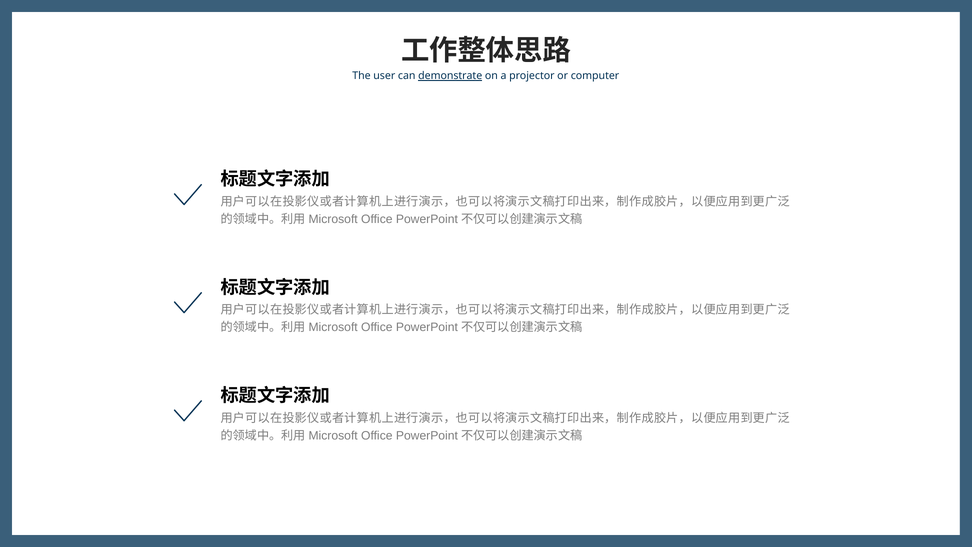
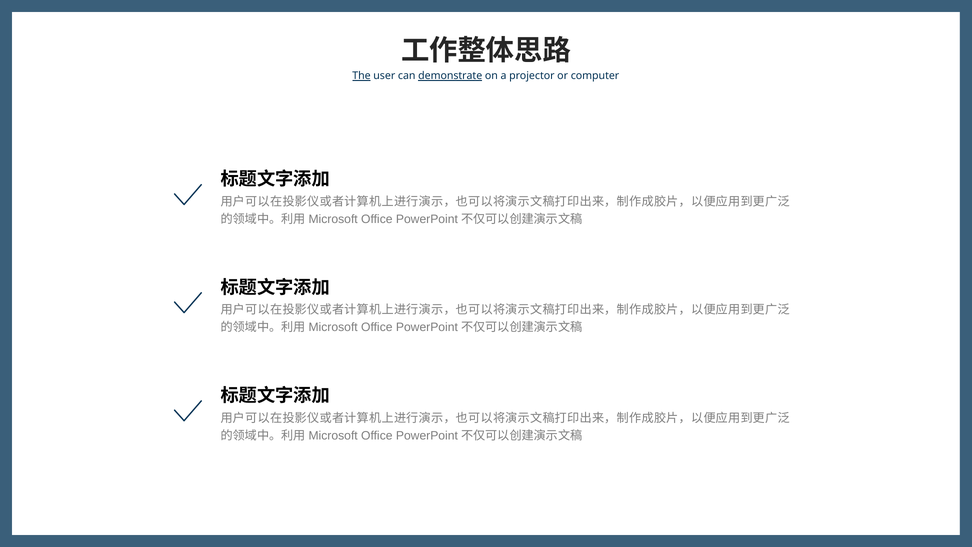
The underline: none -> present (362, 76)
